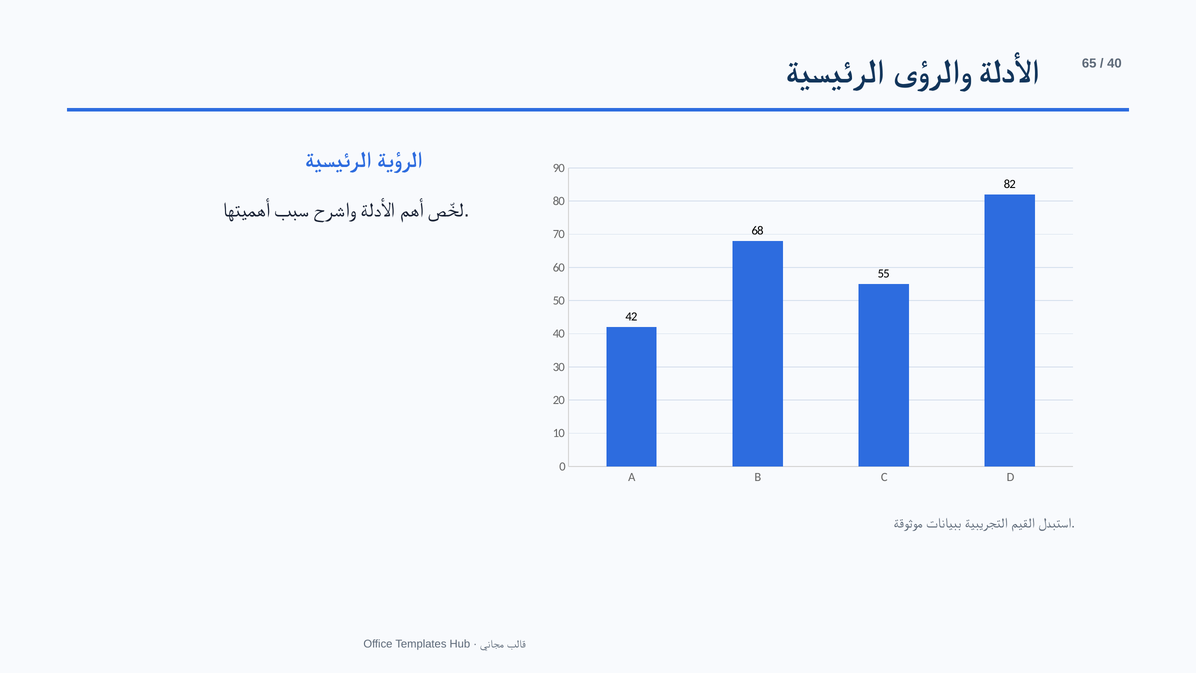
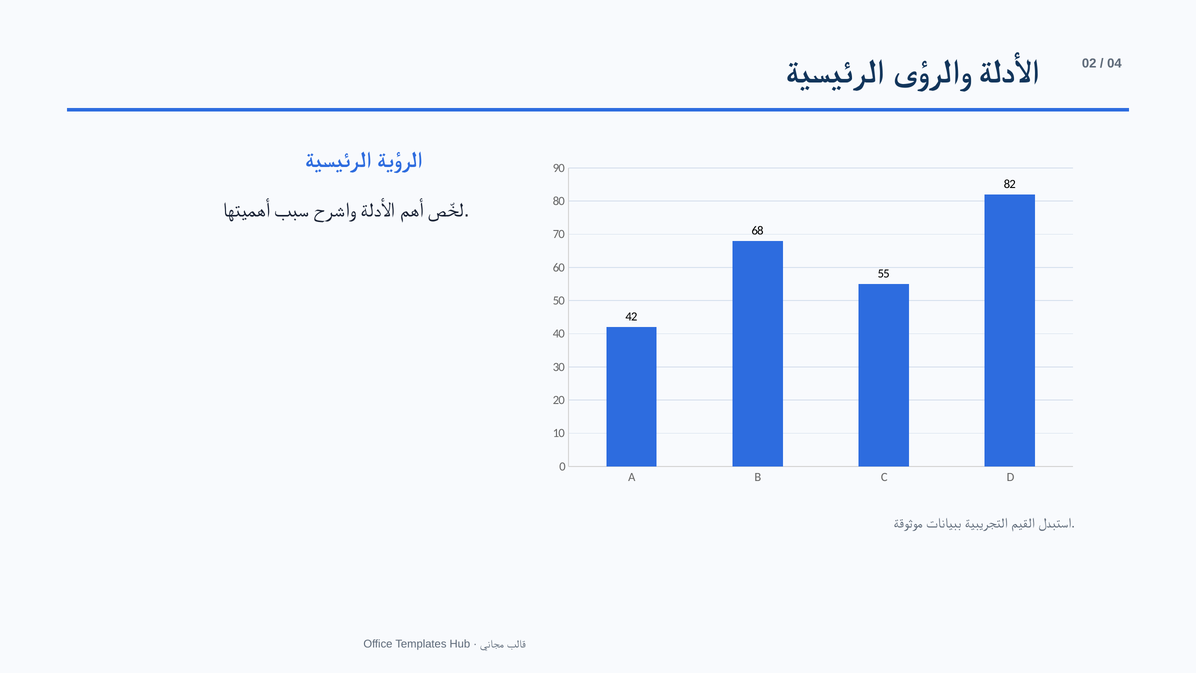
65: 65 -> 02 (1089, 64)
40: 40 -> 04 (1114, 64)
